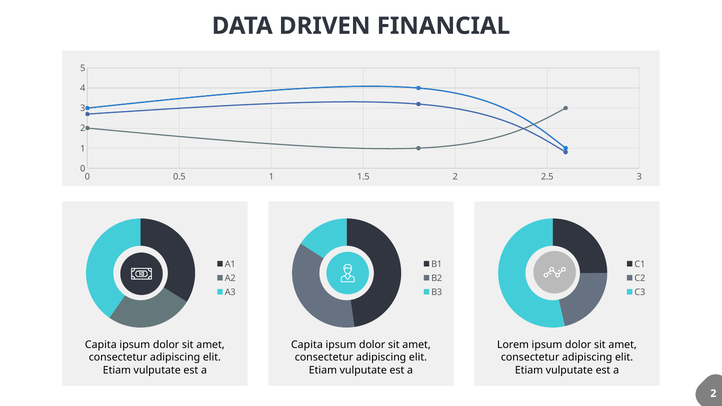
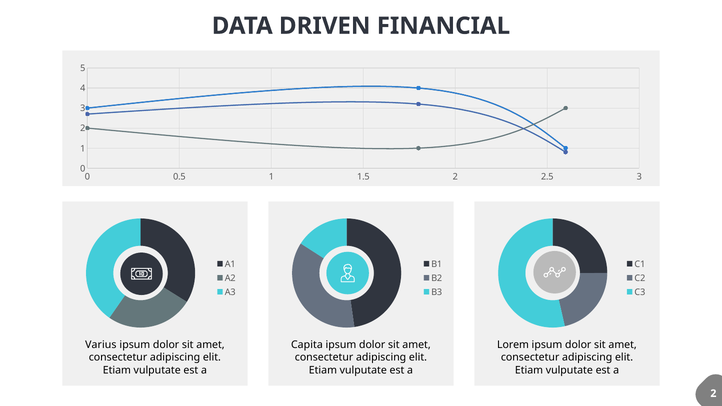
Capita: Capita -> Varius (101, 345)
